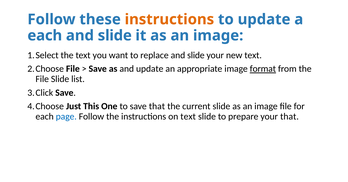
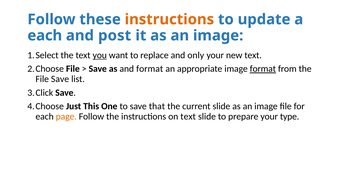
slide: slide -> post (115, 35)
you underline: none -> present (100, 55)
replace and slide: slide -> only (196, 55)
and update: update -> format (150, 69)
File Slide: Slide -> Save (60, 79)
page colour: blue -> orange (66, 116)
your that: that -> type (290, 116)
